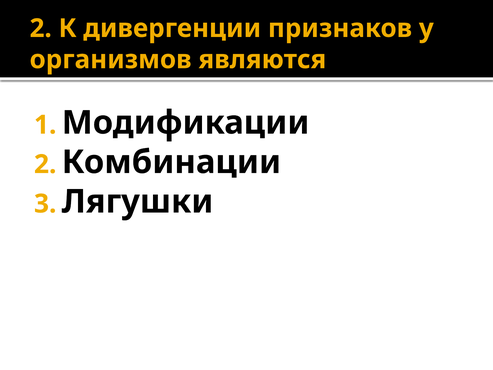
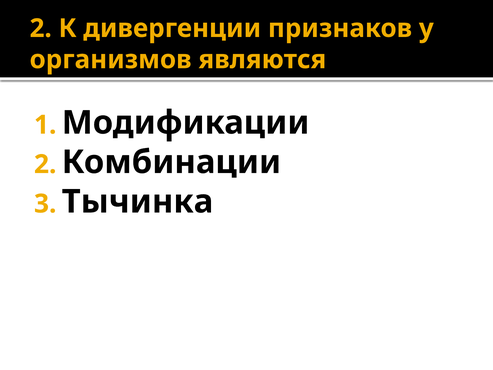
Лягушки: Лягушки -> Тычинка (138, 202)
